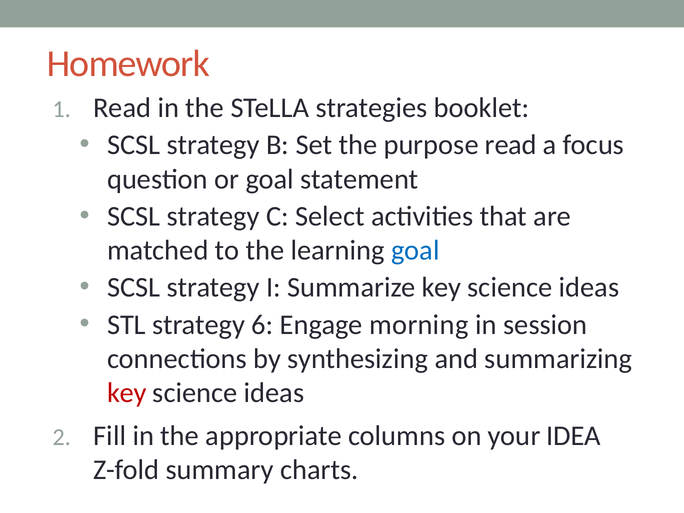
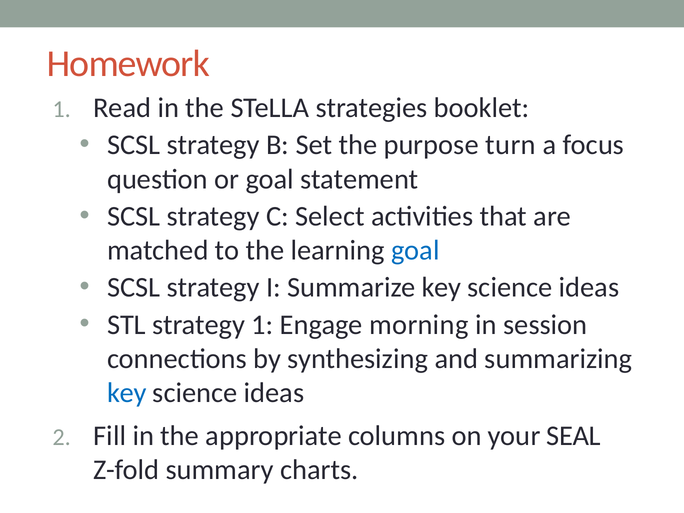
purpose read: read -> turn (511, 145)
strategy 6: 6 -> 1 (262, 325)
key colour: red -> blue (127, 393)
IDEA: IDEA -> SEAL (574, 436)
